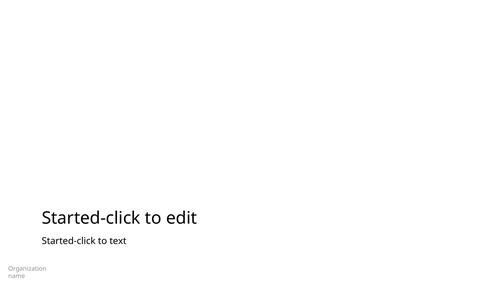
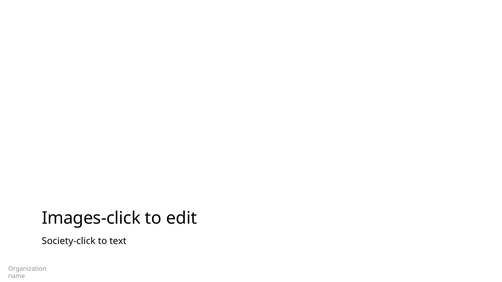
Started-click: Started-click -> Images-click (91, 219)
Started-click: Started-click -> Society-click (69, 242)
